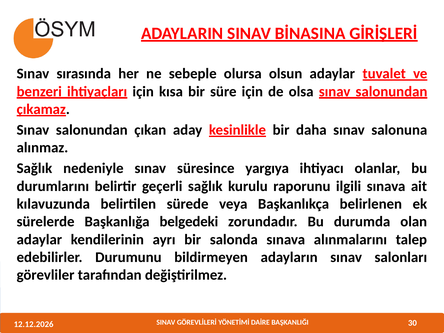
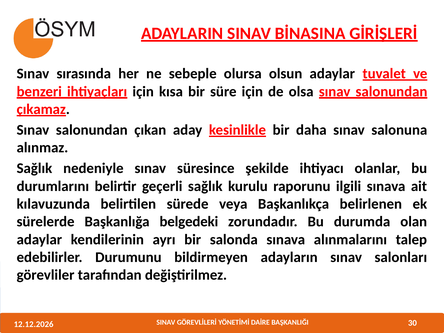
yargıya: yargıya -> şekilde (267, 168)
